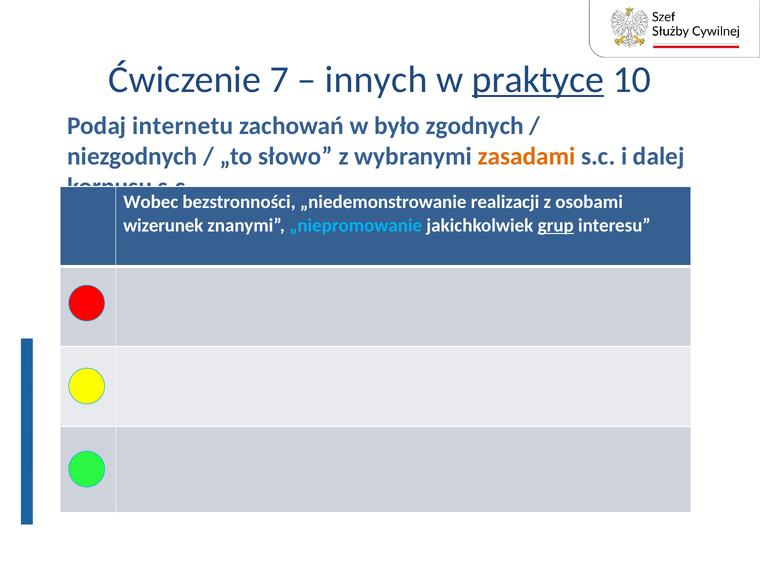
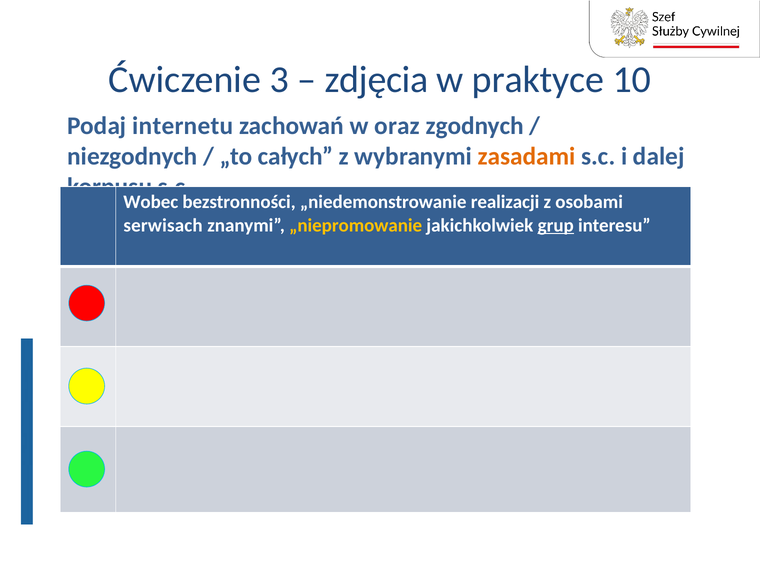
7: 7 -> 3 (279, 80)
innych: innych -> zdjęcia (376, 80)
praktyce underline: present -> none (538, 80)
było: było -> oraz (397, 126)
słowo: słowo -> całych (296, 157)
wizerunek: wizerunek -> serwisach (163, 225)
„niepromowanie colour: light blue -> yellow (356, 225)
